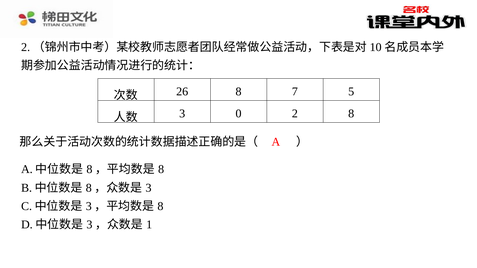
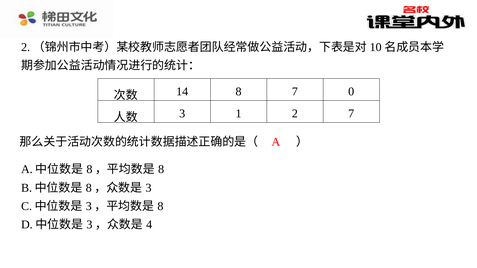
26: 26 -> 14 (182, 92)
5: 5 -> 0 (351, 92)
0: 0 -> 1 (239, 114)
2 8: 8 -> 7 (351, 114)
1: 1 -> 4 (149, 225)
